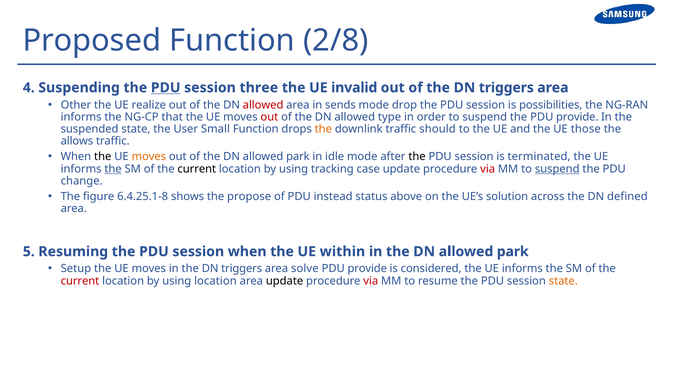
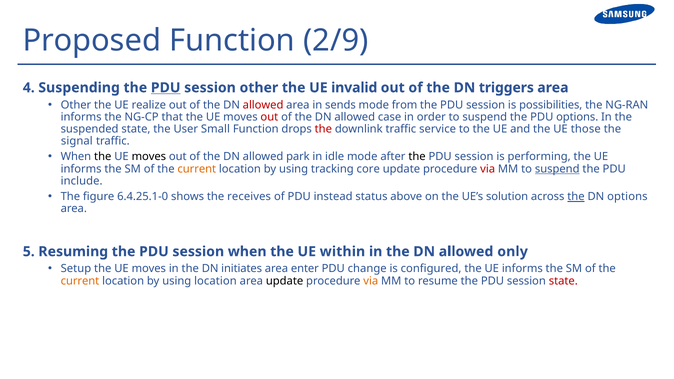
2/8: 2/8 -> 2/9 (336, 40)
session three: three -> other (259, 88)
drop: drop -> from (405, 105)
type: type -> case (390, 117)
the PDU provide: provide -> options (577, 117)
the colour: orange -> red (323, 129)
should: should -> service (438, 129)
allows: allows -> signal (77, 141)
moves colour: orange -> black (149, 157)
terminated: terminated -> performing (539, 157)
the underline: present -> none (113, 169)
current colour: black -> orange (197, 169)
case: case -> core (368, 169)
change: change -> include (82, 181)
6.4.25.1-8: 6.4.25.1-8 -> 6.4.25.1-0 (143, 197)
propose: propose -> receives (249, 197)
the underline: none -> present (576, 197)
DN defined: defined -> options (627, 197)
park: park -> only (513, 252)
in the DN triggers: triggers -> initiates (242, 269)
solve: solve -> enter (305, 269)
provide: provide -> change (367, 269)
considered: considered -> configured (431, 269)
current colour: red -> orange (80, 281)
via colour: red -> orange (371, 281)
state colour: orange -> red (563, 281)
